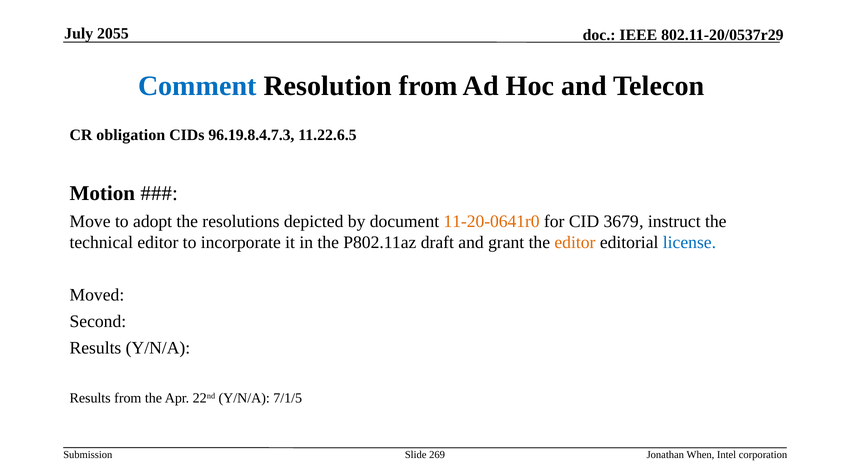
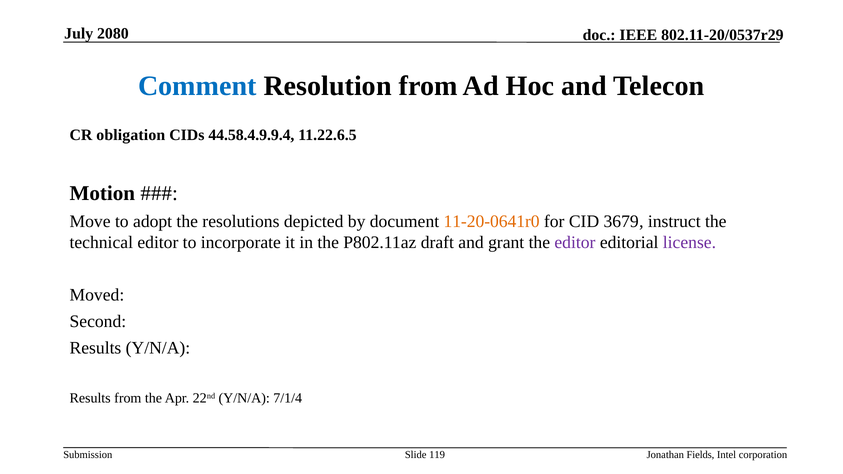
2055: 2055 -> 2080 (113, 34)
96.19.8.4.7.3: 96.19.8.4.7.3 -> 44.58.4.9.9.4 (251, 135)
editor colour: orange -> purple (575, 242)
license colour: blue -> purple (689, 242)
7/1/5: 7/1/5 -> 7/1/4 (288, 398)
269: 269 -> 119 (437, 455)
When: When -> Fields (700, 455)
